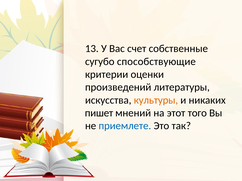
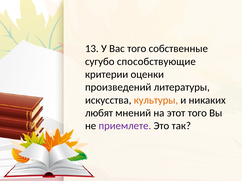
Вас счет: счет -> того (137, 49)
пишет: пишет -> любят (99, 113)
приемлете colour: blue -> purple (125, 126)
